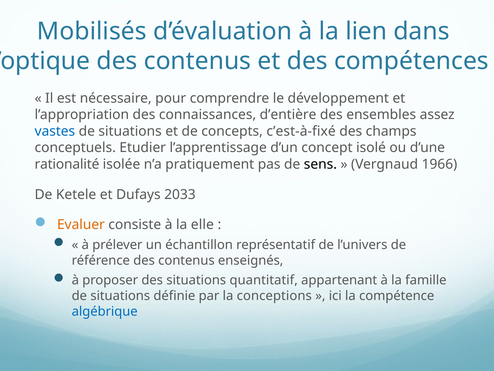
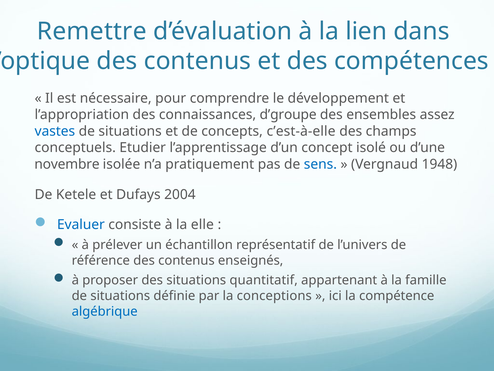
Mobilisés: Mobilisés -> Remettre (92, 31)
d’entière: d’entière -> d’groupe (288, 115)
c’est-à-fixé: c’est-à-fixé -> c’est-à-elle (301, 131)
rationalité: rationalité -> novembre (67, 164)
sens colour: black -> blue (320, 164)
1966: 1966 -> 1948 (439, 164)
2033: 2033 -> 2004 (180, 194)
Evaluer colour: orange -> blue (81, 224)
